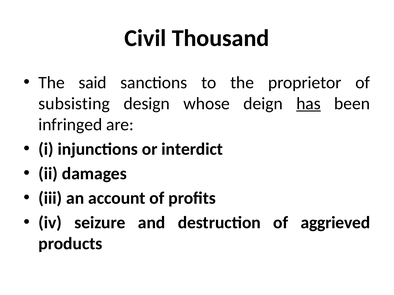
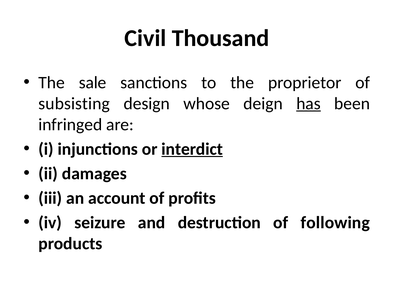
said: said -> sale (93, 83)
interdict underline: none -> present (192, 149)
aggrieved: aggrieved -> following (335, 223)
